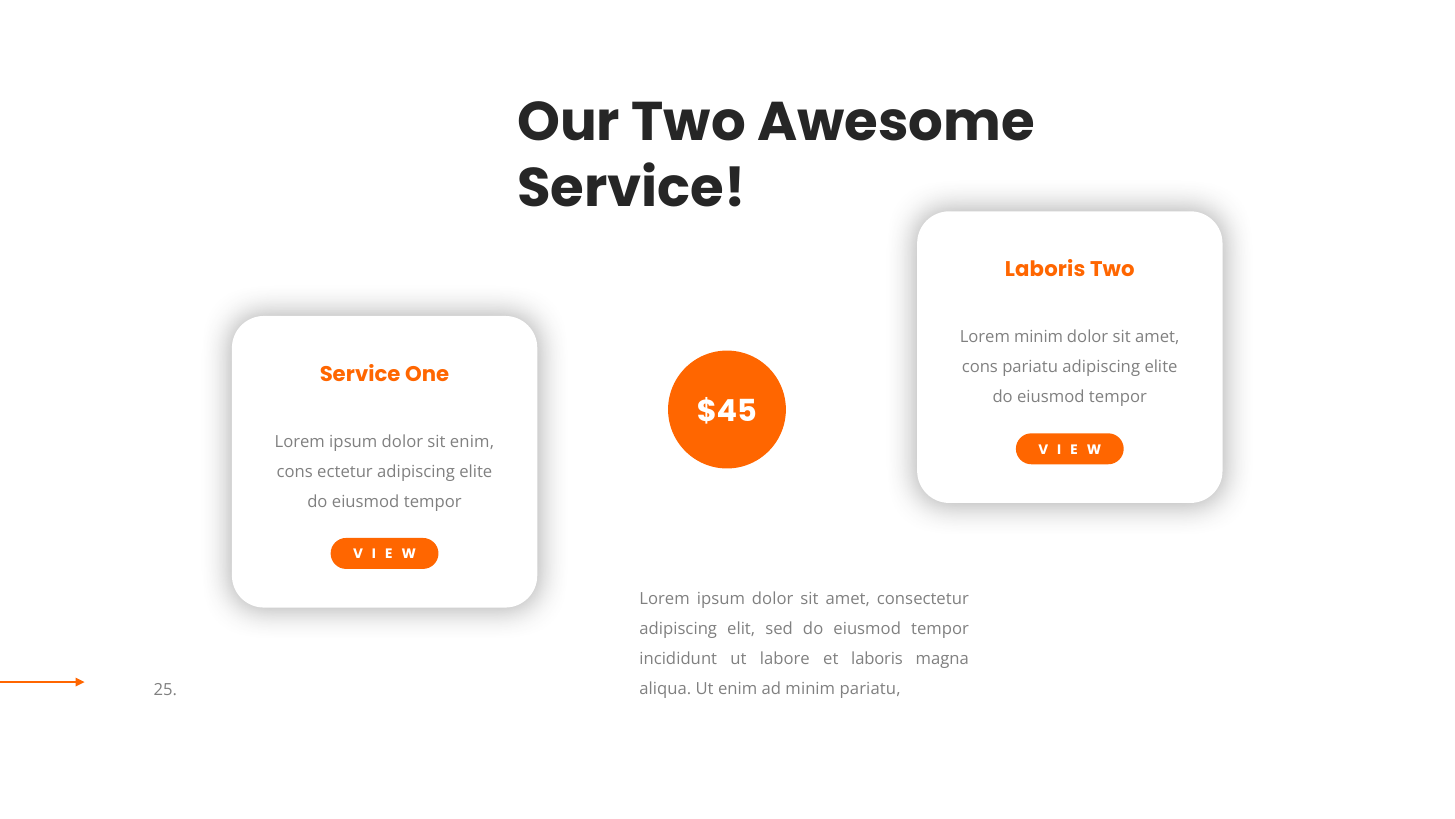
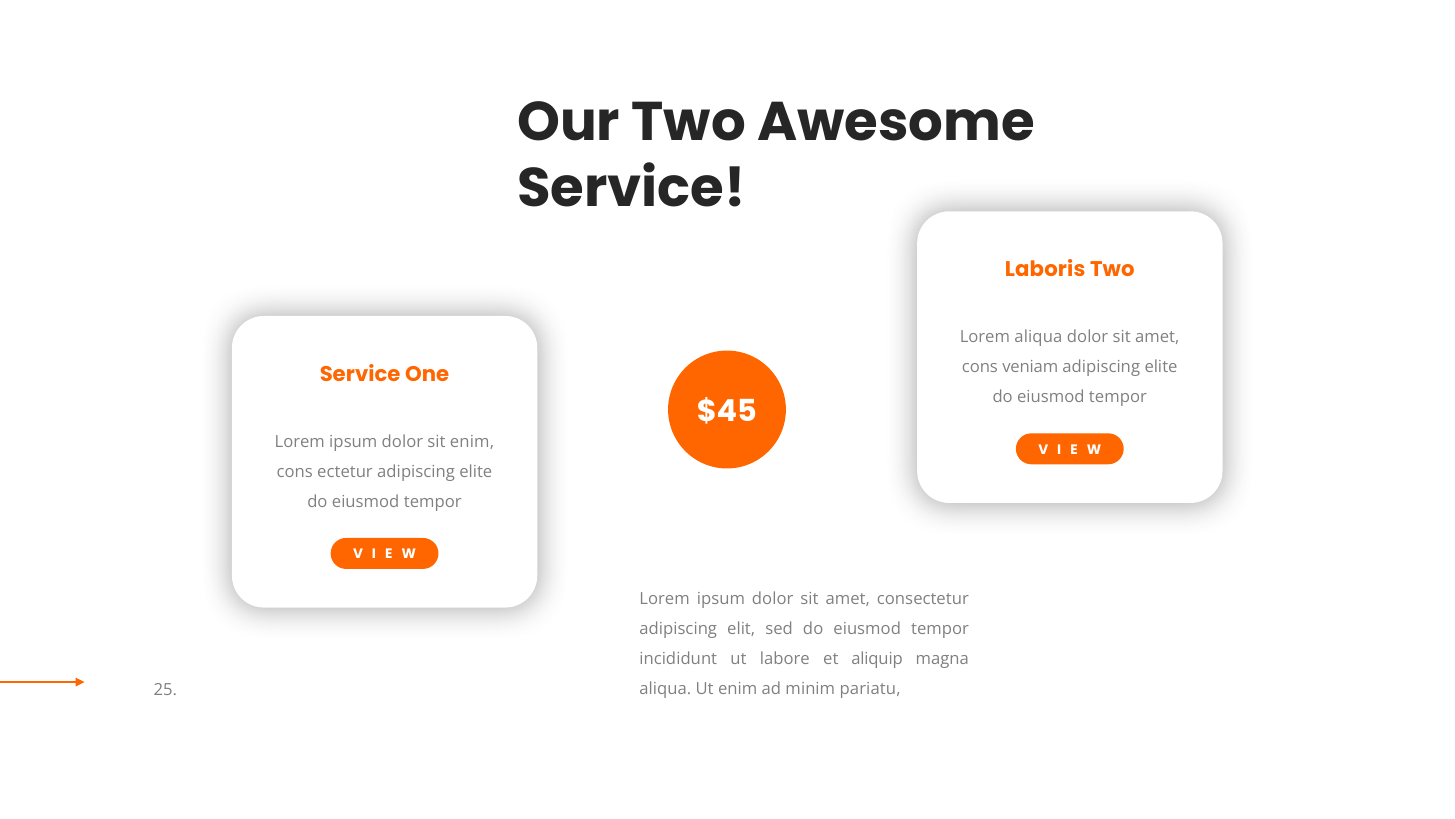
Lorem minim: minim -> aliqua (1038, 337)
cons pariatu: pariatu -> veniam (1030, 367)
et laboris: laboris -> aliquip (877, 658)
